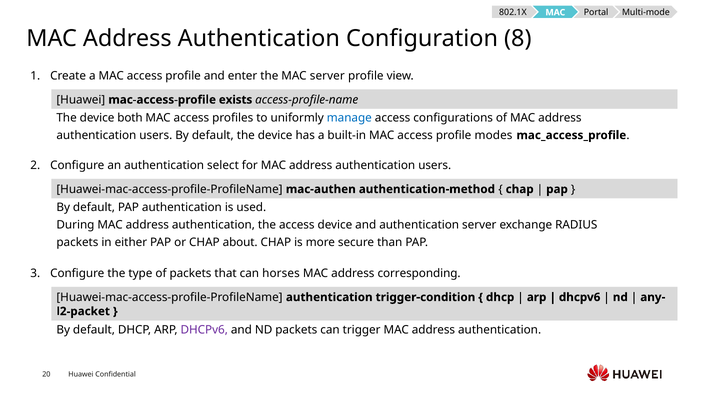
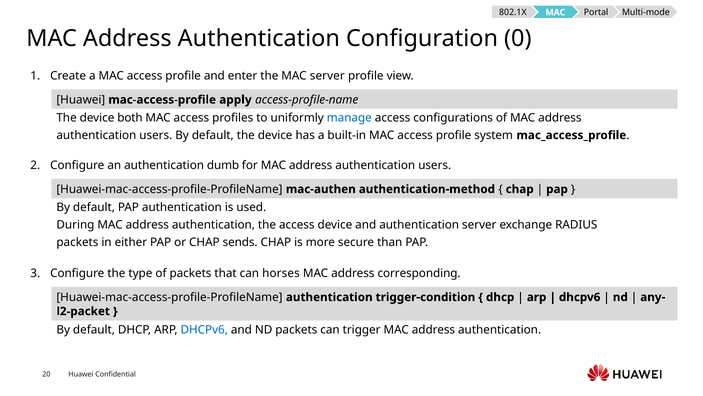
8: 8 -> 0 (518, 38)
exists: exists -> apply (235, 100)
modes: modes -> system (494, 135)
select: select -> dumb (223, 165)
about: about -> sends (240, 242)
DHCPv6 colour: purple -> blue (204, 329)
